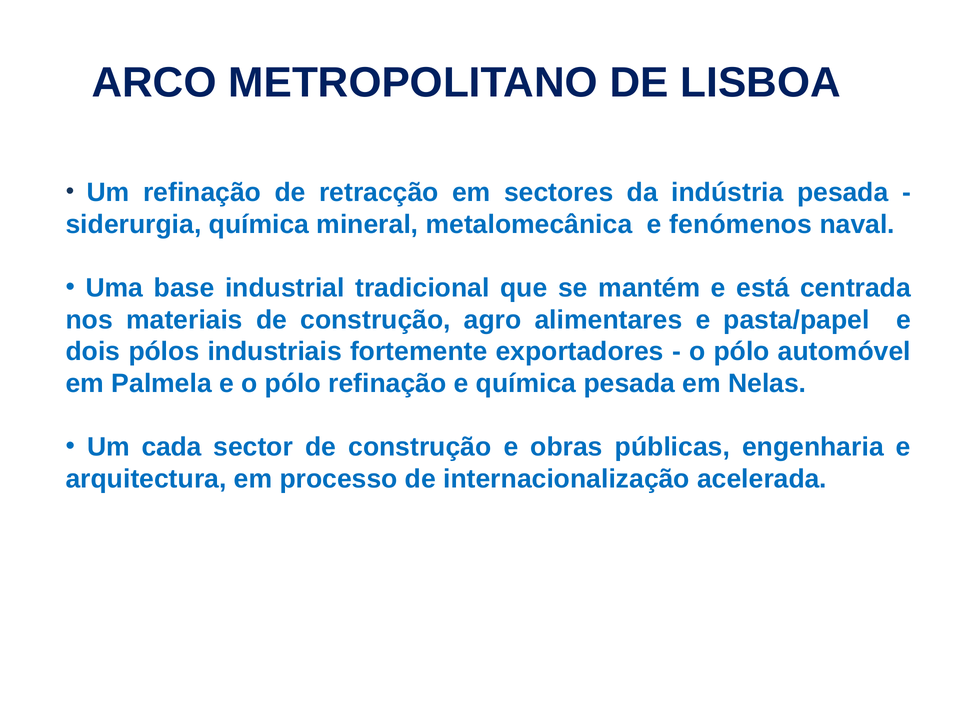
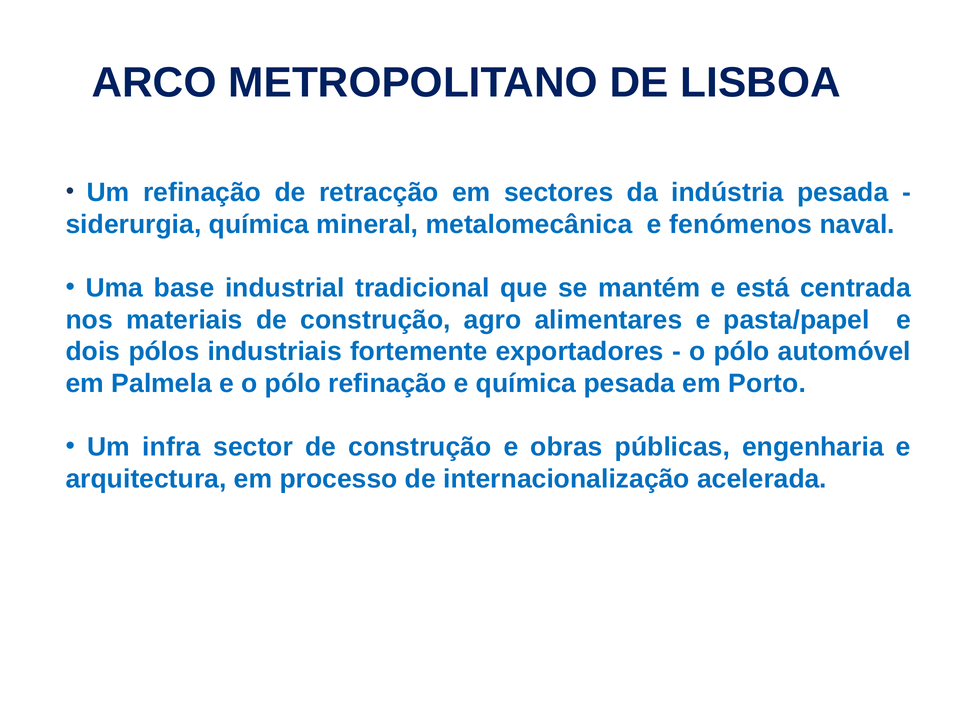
Nelas: Nelas -> Porto (767, 384)
cada: cada -> infra (171, 447)
